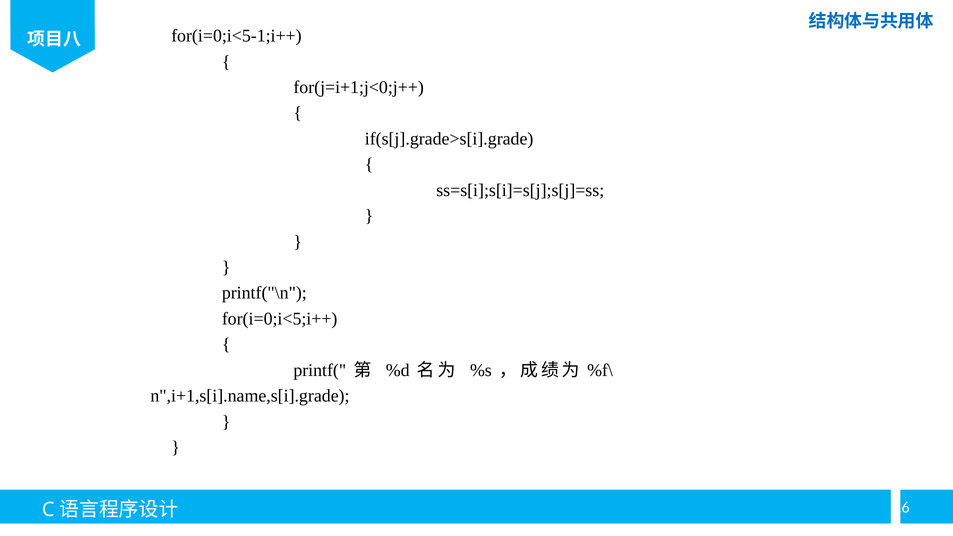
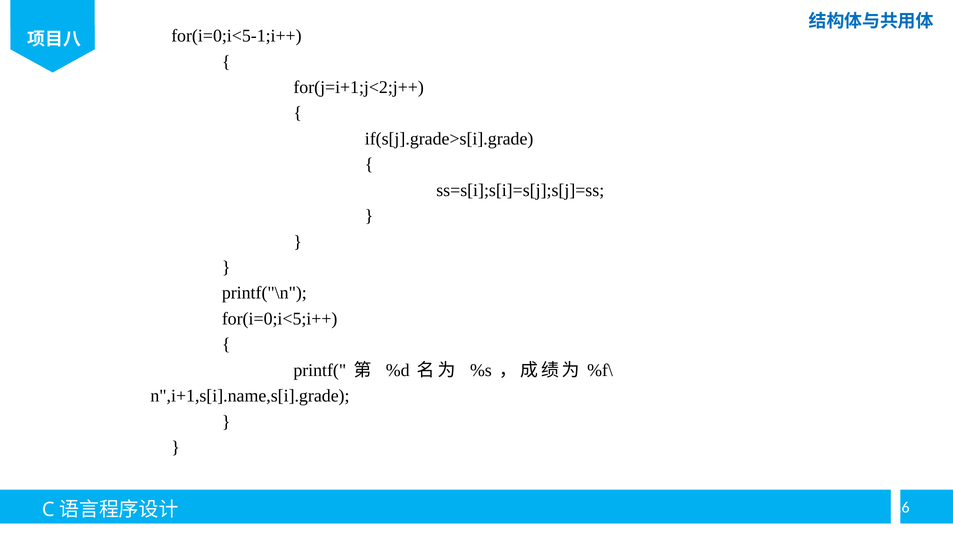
for(j=i+1;j<0;j++: for(j=i+1;j<0;j++ -> for(j=i+1;j<2;j++ (359, 87)
